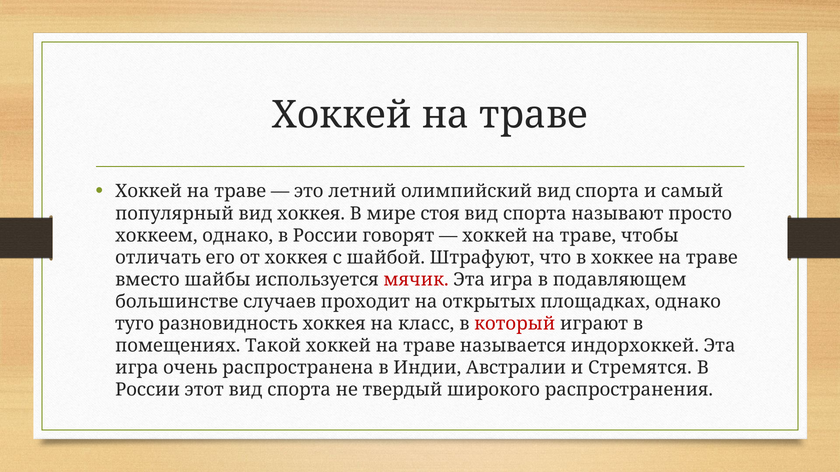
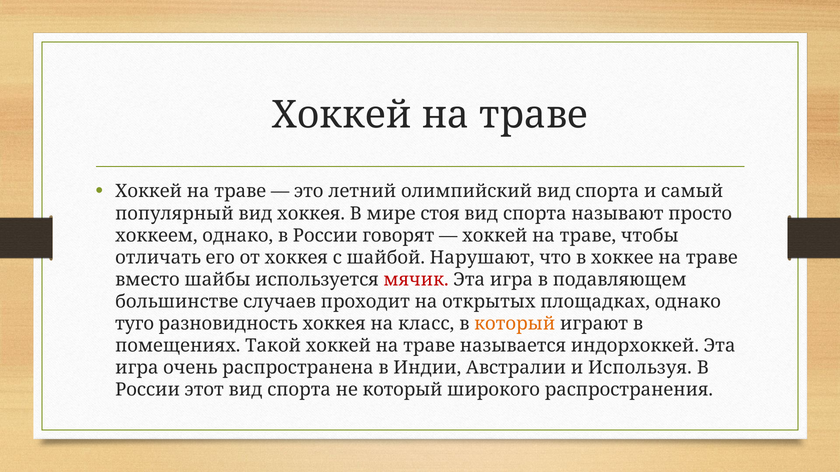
Штрафуют: Штрафуют -> Нарушают (482, 258)
который colour: red -> orange (515, 324)
Стремятся: Стремятся -> Используя (640, 368)
не твердый: твердый -> который (403, 390)
